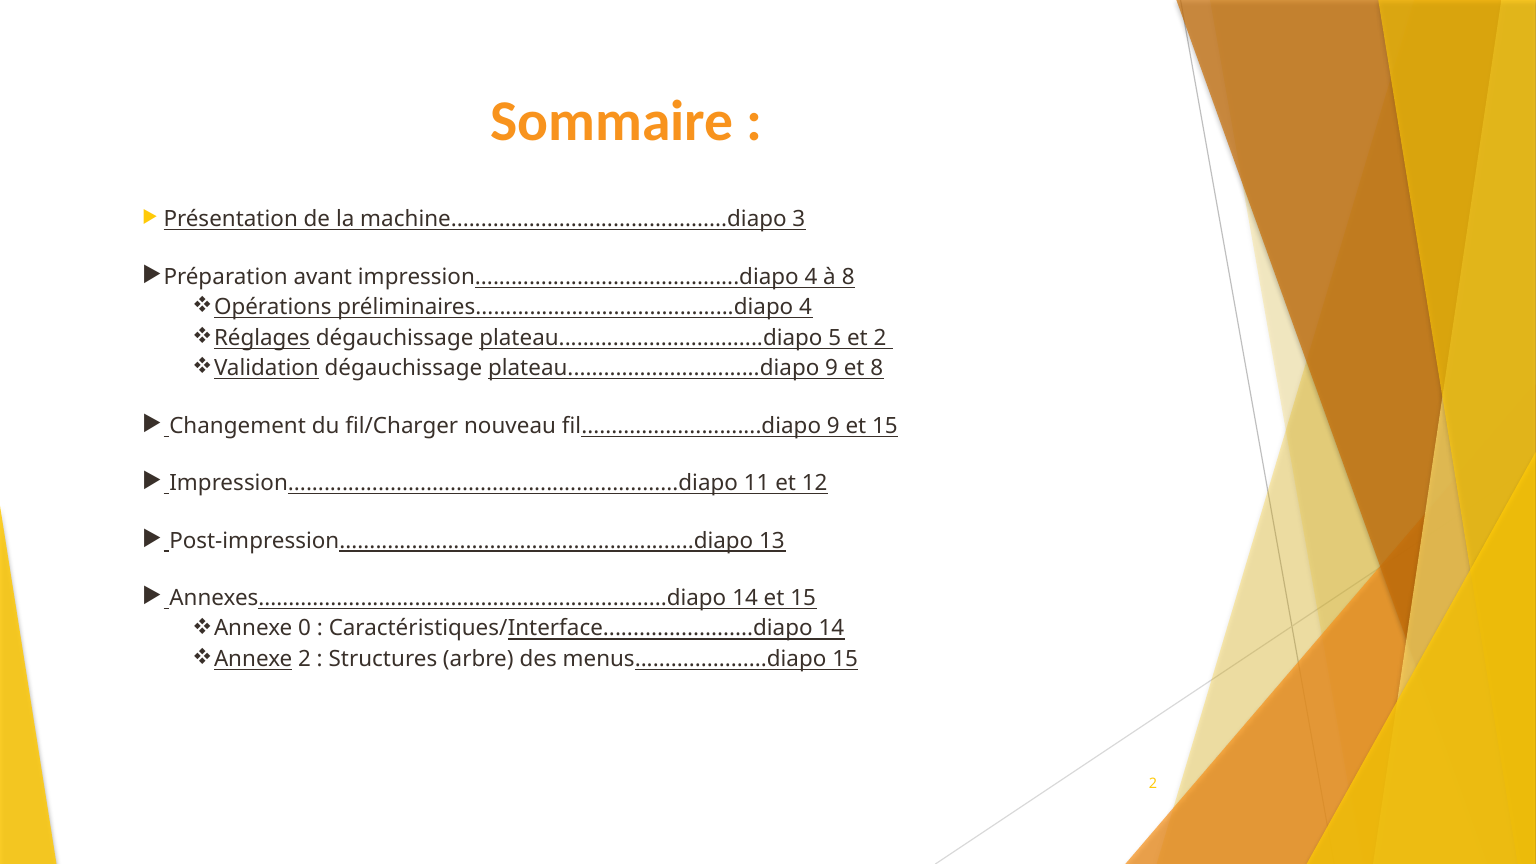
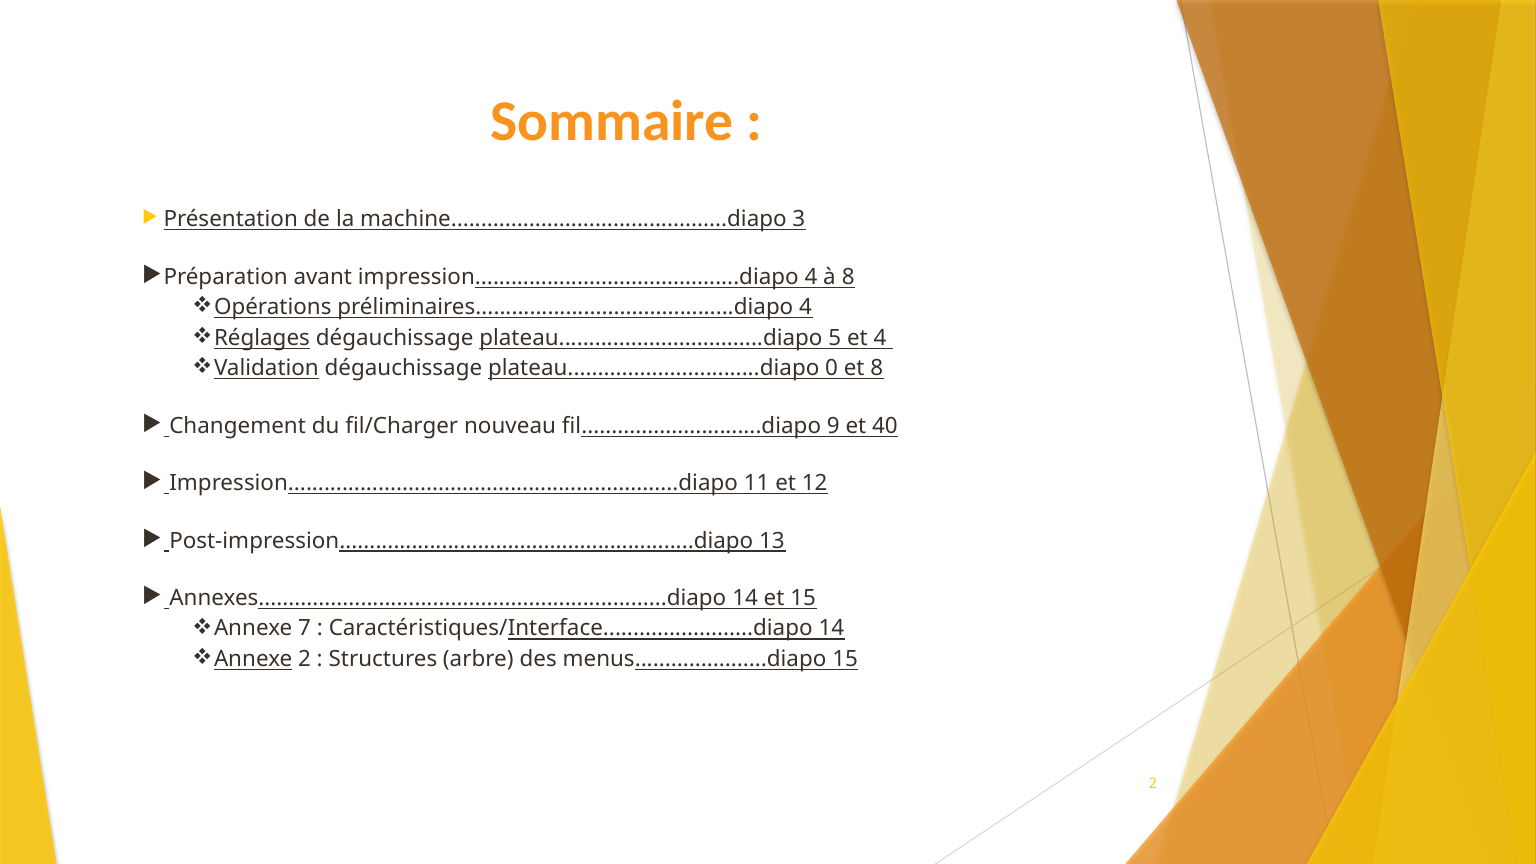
et 2: 2 -> 4 (880, 338)
plateau................................diapo 9: 9 -> 0 (832, 368)
9 et 15: 15 -> 40 (885, 426)
0: 0 -> 7 (305, 629)
